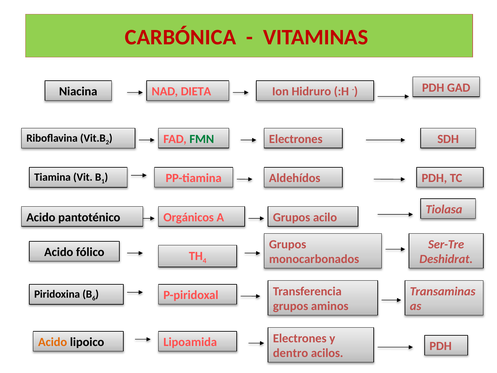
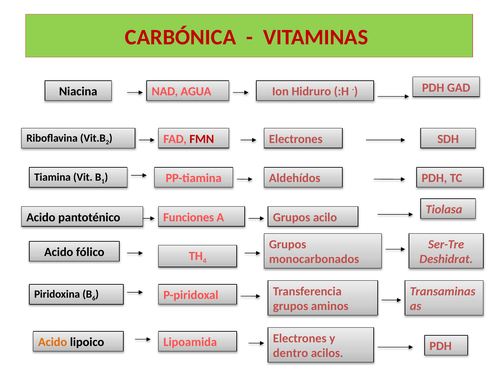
DIETA: DIETA -> AGUA (196, 91)
FMN colour: green -> red (202, 139)
Orgánicos: Orgánicos -> Funciones (189, 217)
